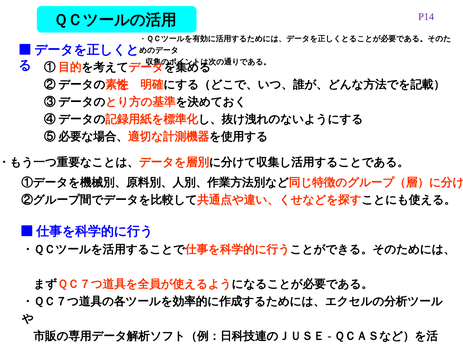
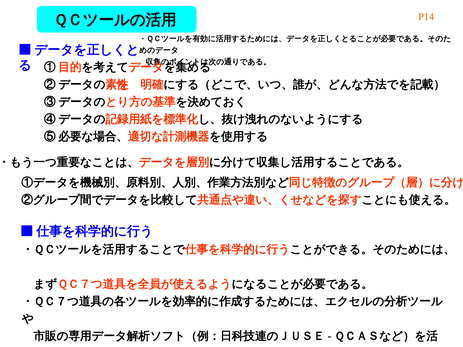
P14 colour: purple -> orange (426, 17)
